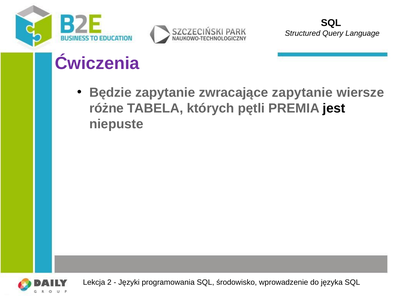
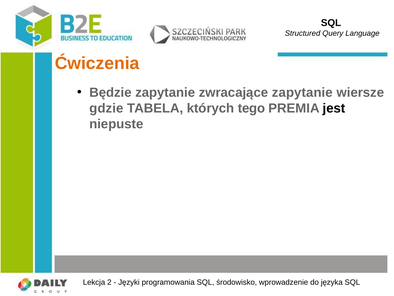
Ćwiczenia colour: purple -> orange (97, 63)
różne: różne -> gdzie (106, 108)
pętli: pętli -> tego (251, 108)
